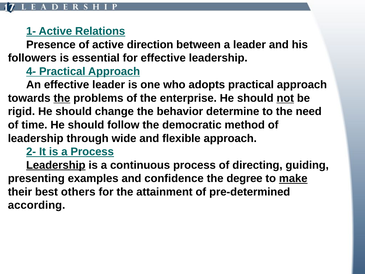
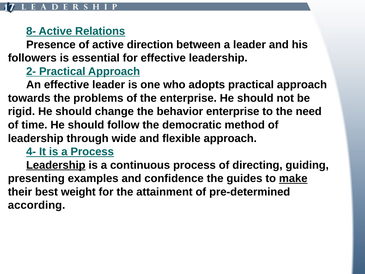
1-: 1- -> 8- (31, 31)
4-: 4- -> 2- (31, 71)
the underline: present -> none (62, 98)
not underline: present -> none (285, 98)
behavior determine: determine -> enterprise (233, 111)
2-: 2- -> 4- (31, 152)
degree: degree -> guides (244, 178)
others: others -> weight (78, 192)
